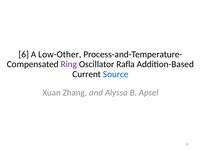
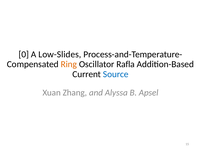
6: 6 -> 0 (24, 54)
Low-Other: Low-Other -> Low-Slides (60, 54)
Ring colour: purple -> orange (69, 64)
